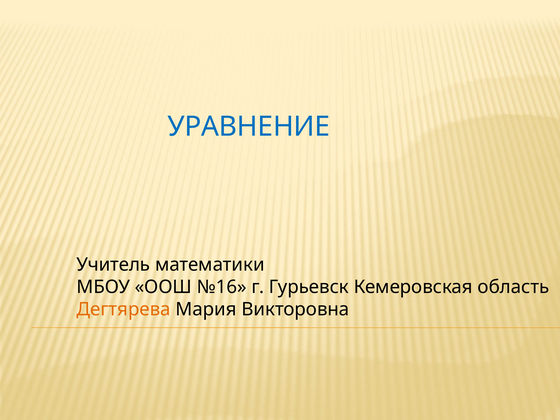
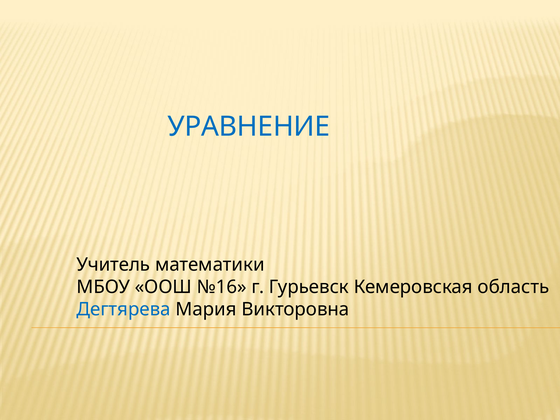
Дегтярева colour: orange -> blue (124, 309)
